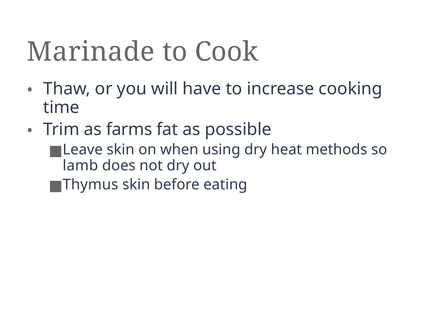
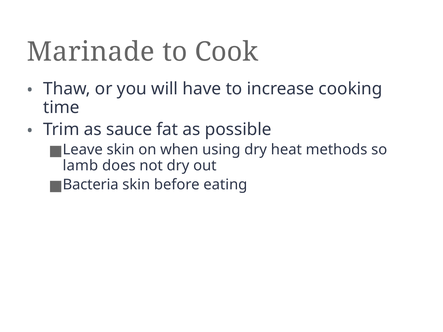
farms: farms -> sauce (129, 130)
Thymus: Thymus -> Bacteria (91, 185)
